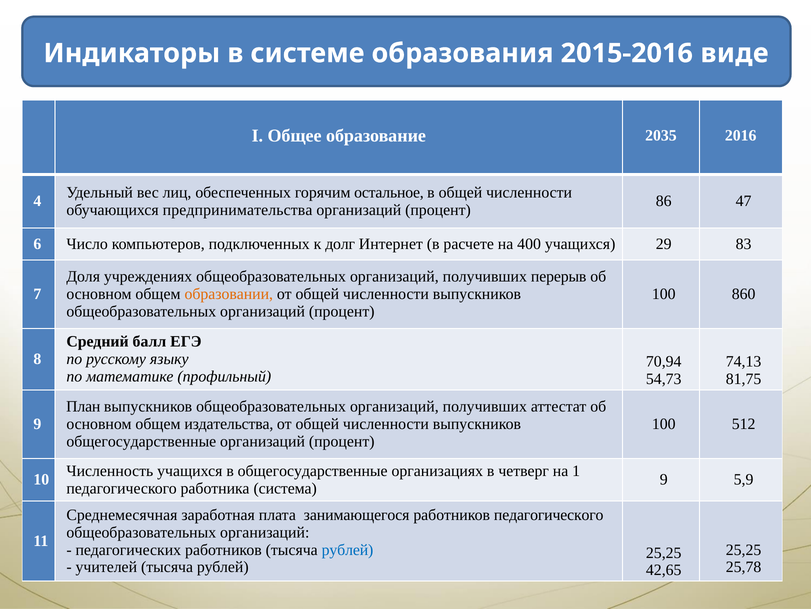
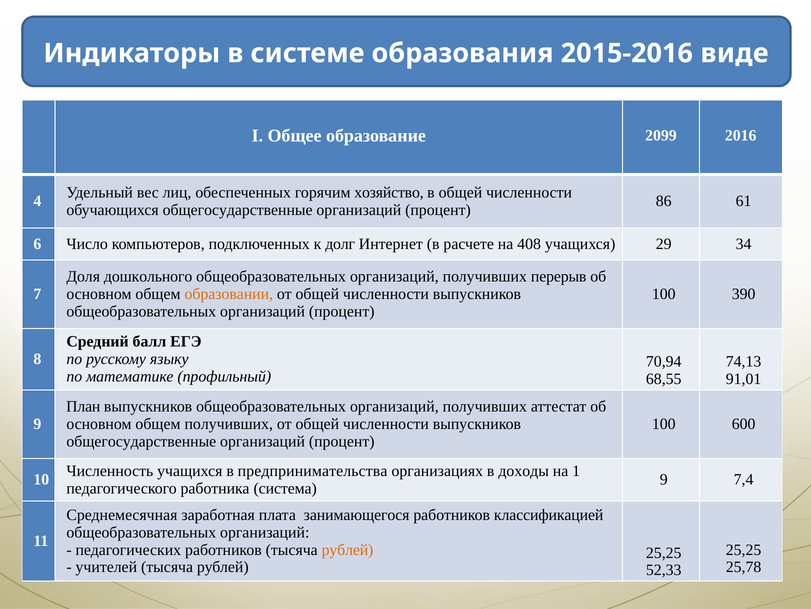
2035: 2035 -> 2099 (661, 136)
остальное: остальное -> хозяйство (389, 192)
47: 47 -> 61 (744, 201)
обучающихся предпринимательства: предпринимательства -> общегосударственные (238, 210)
400: 400 -> 408 (529, 244)
83: 83 -> 34 (744, 244)
учреждениях: учреждениях -> дошкольного (148, 276)
860: 860 -> 390 (744, 294)
54,73: 54,73 -> 68,55 (664, 378)
81,75: 81,75 -> 91,01 (744, 378)
общем издательства: издательства -> получивших (229, 424)
512: 512 -> 600 (744, 424)
в общегосударственные: общегосударственные -> предпринимательства (313, 470)
четверг: четверг -> доходы (524, 470)
5,9: 5,9 -> 7,4 (744, 479)
работников педагогического: педагогического -> классификацией (549, 514)
рублей colour: blue -> orange (348, 549)
42,65: 42,65 -> 52,33 (664, 570)
